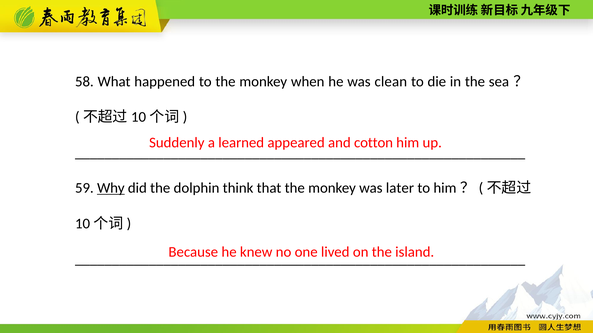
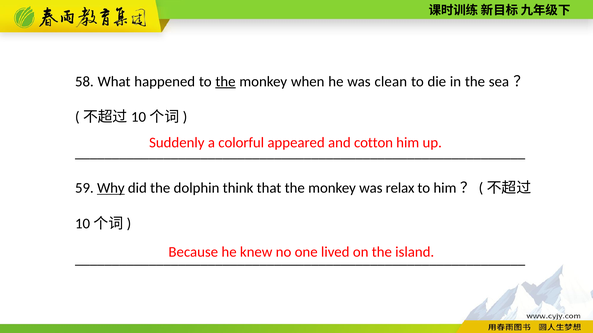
the underline: none -> present (225, 82)
learned: learned -> colorful (241, 143)
later: later -> relax (400, 188)
